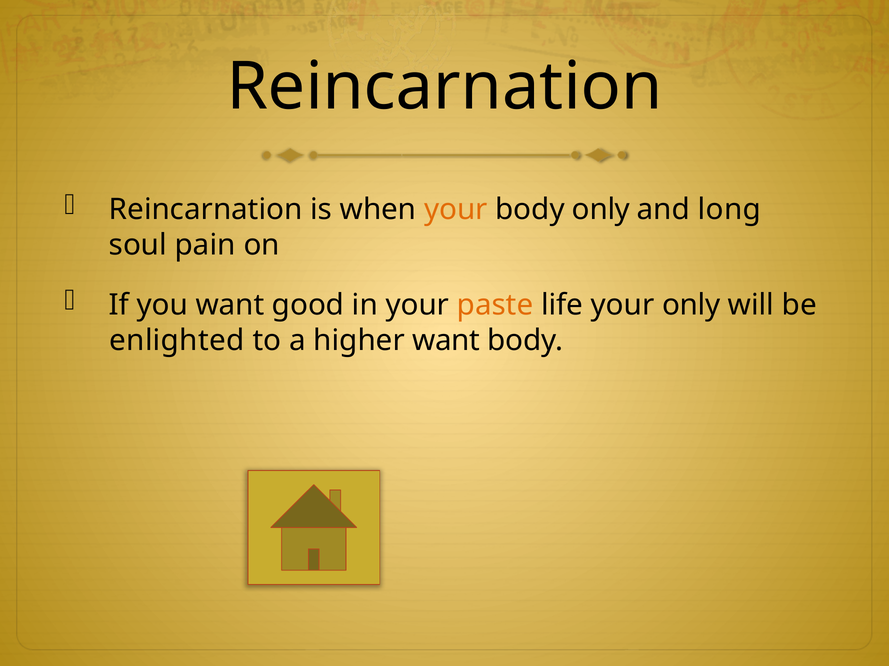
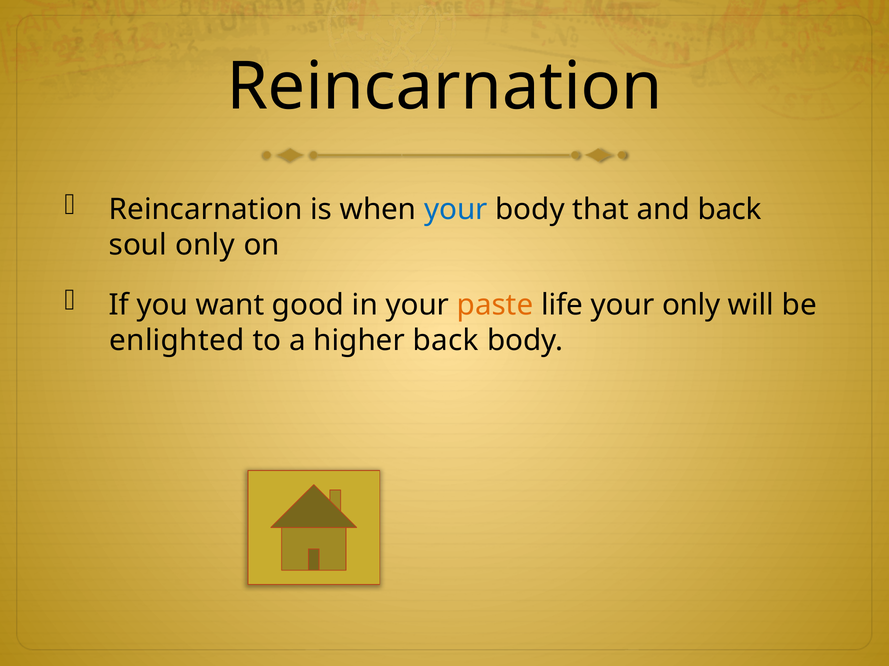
your colour: orange -> blue (456, 210)
body only: only -> that (601, 210)
and long: long -> back (730, 210)
soul pain: pain -> only (205, 245)
higher want: want -> back (446, 341)
